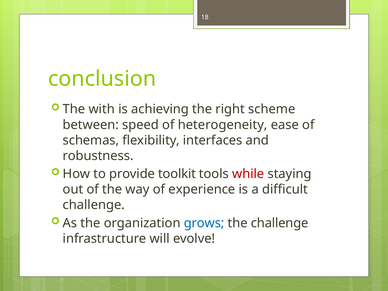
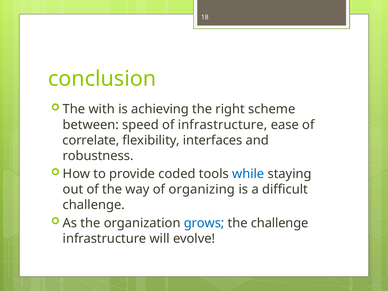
of heterogeneity: heterogeneity -> infrastructure (223, 125)
schemas: schemas -> correlate (91, 140)
toolkit: toolkit -> coded (177, 174)
while colour: red -> blue (248, 174)
experience: experience -> organizing (202, 189)
